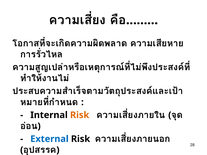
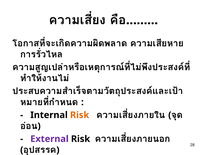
External colour: blue -> purple (49, 139)
